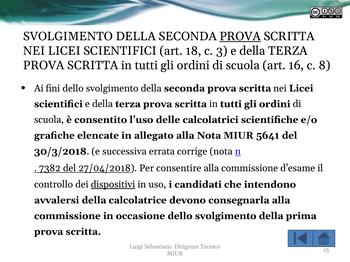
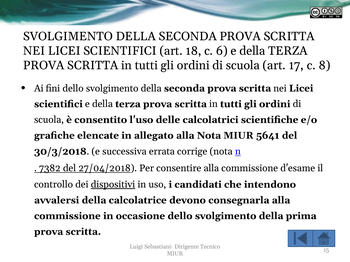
PROVA underline: present -> none (240, 36)
3: 3 -> 6 (222, 51)
16: 16 -> 17 (296, 66)
